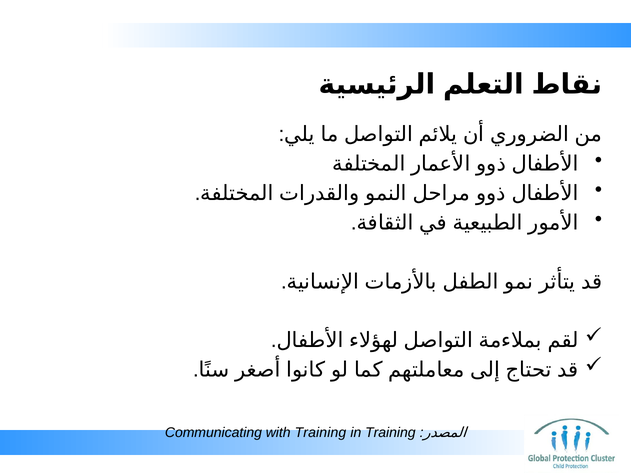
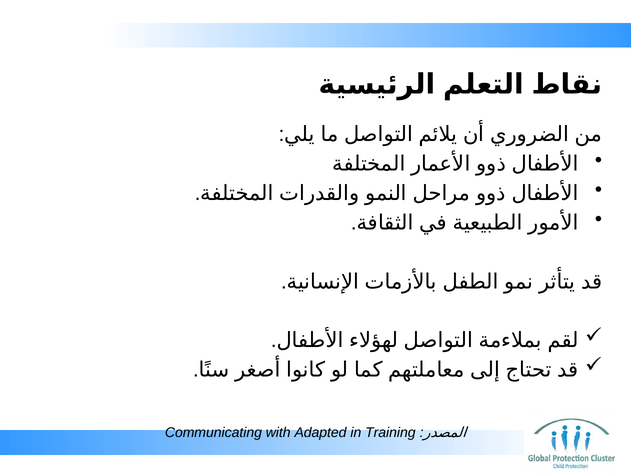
with Training: Training -> Adapted (321, 433)
